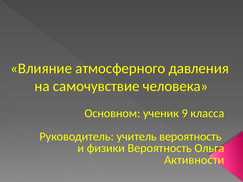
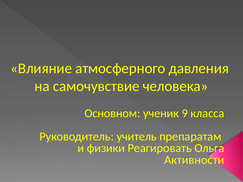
учитель вероятность: вероятность -> препаратам (190, 137)
физики Вероятность: Вероятность -> Реагировать (160, 148)
